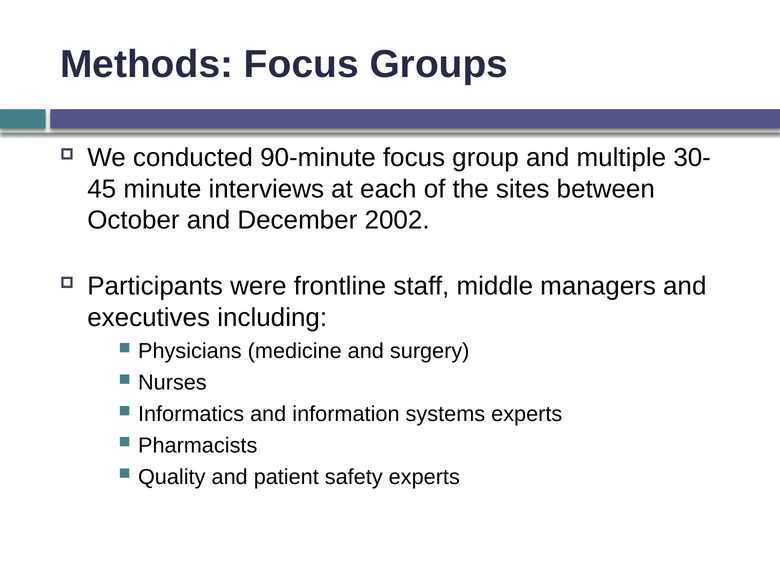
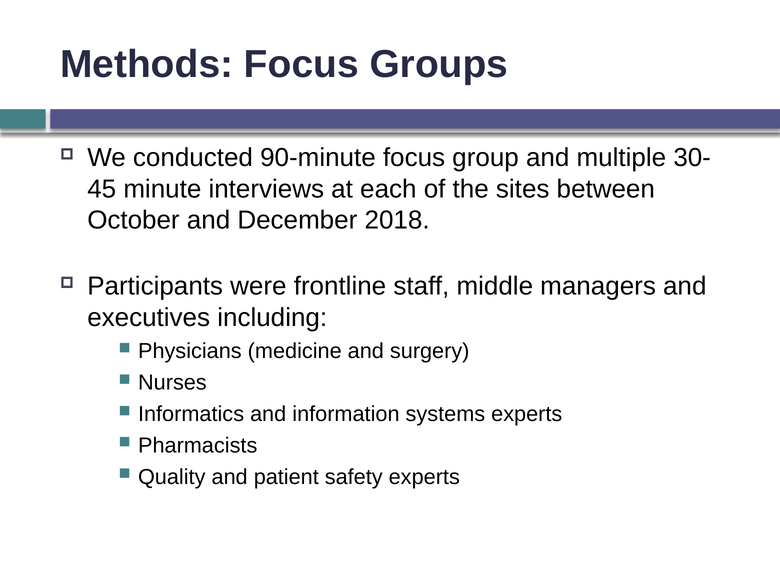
2002: 2002 -> 2018 (397, 220)
